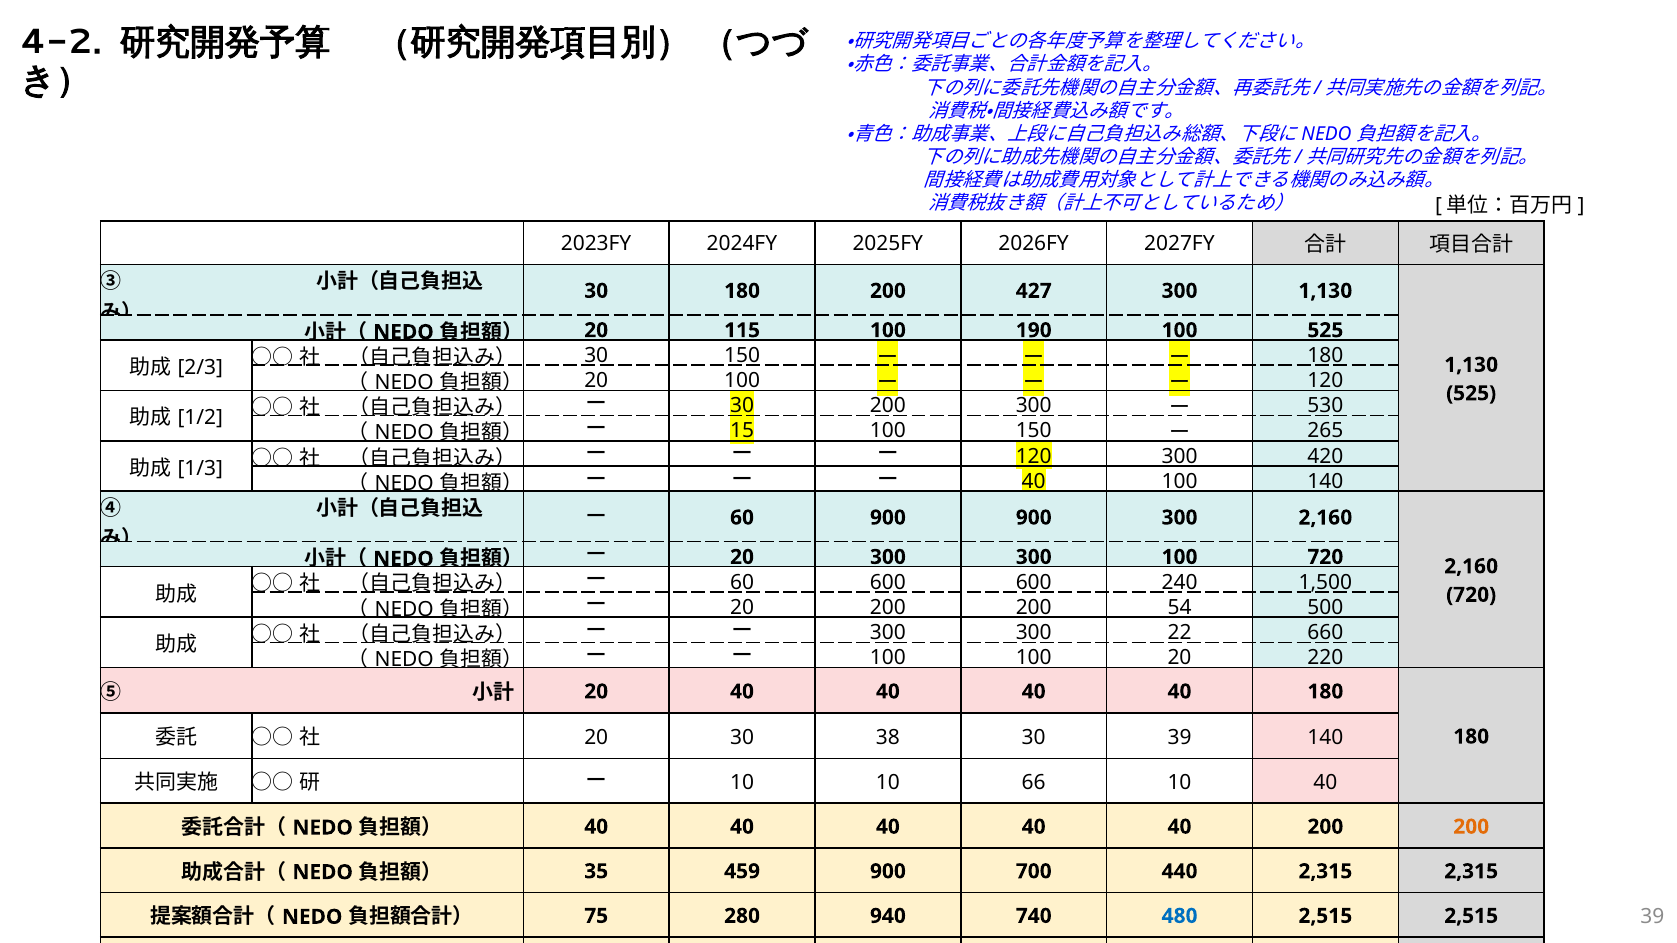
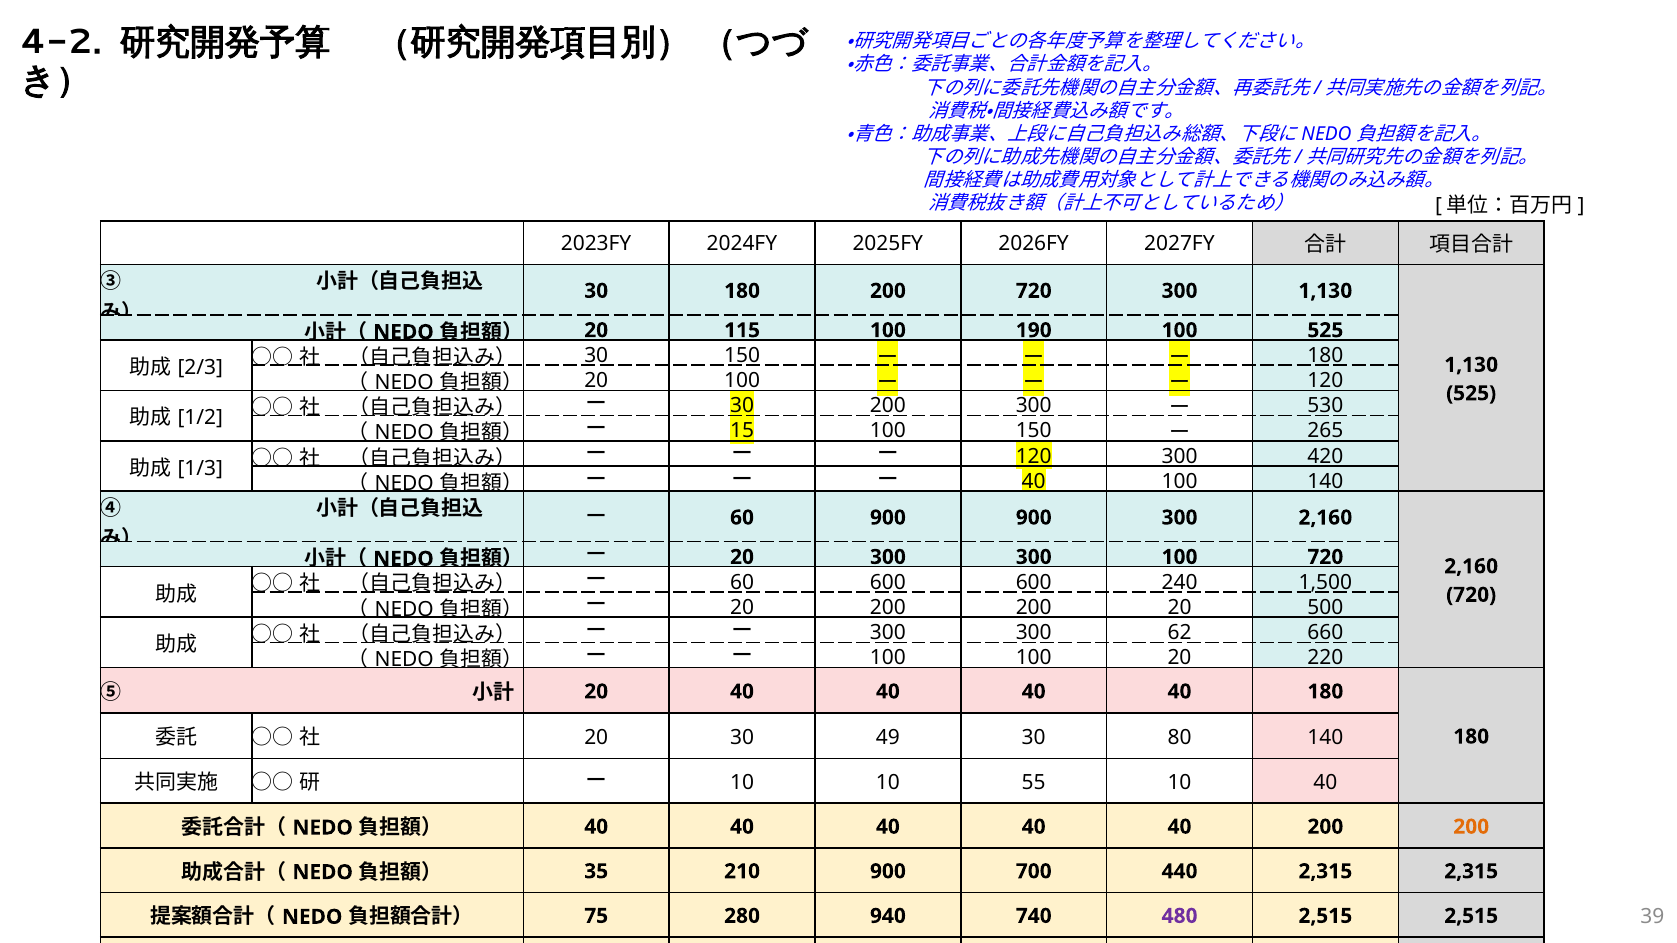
200 427: 427 -> 720 (1034, 291)
200 54: 54 -> 20 (1180, 608)
22: 22 -> 62 (1180, 633)
38: 38 -> 49 (888, 737)
30 39: 39 -> 80 (1180, 737)
66: 66 -> 55 (1034, 782)
459: 459 -> 210 (742, 872)
480 colour: blue -> purple (1180, 916)
